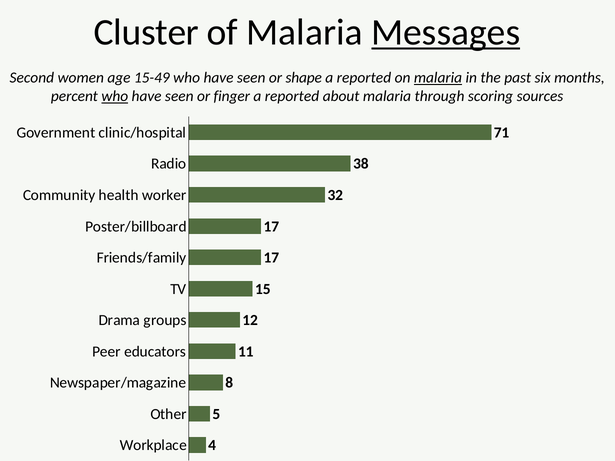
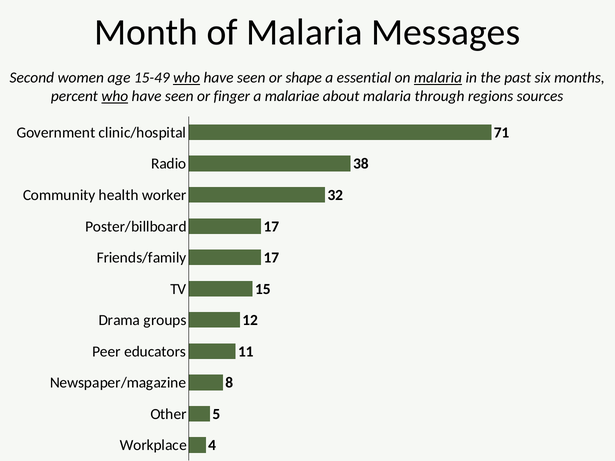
Cluster: Cluster -> Month (146, 32)
Messages underline: present -> none (446, 32)
who underline: none -> present (187, 78)
reported: reported -> essential (364, 78)
reported: reported -> malariae (292, 96)
scoring: scoring -> regions (491, 96)
